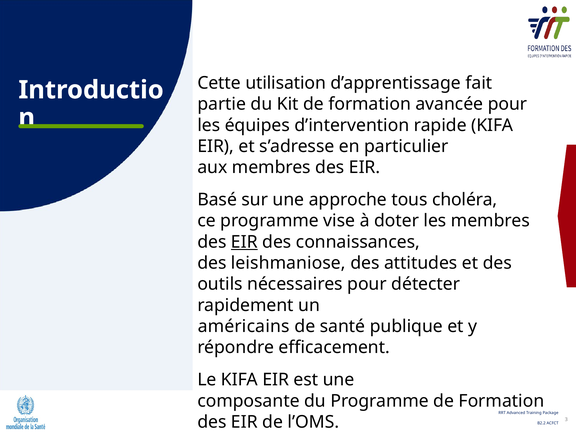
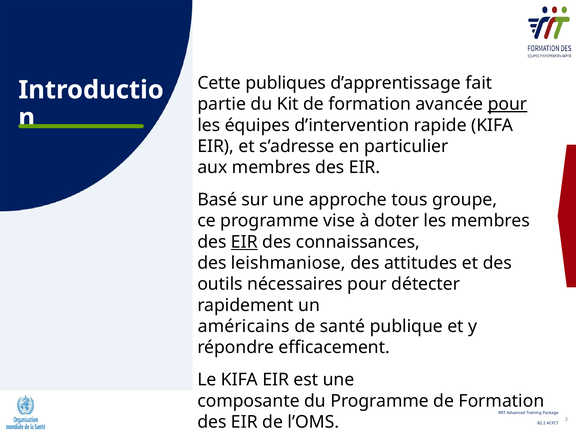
utilisation: utilisation -> publiques (286, 83)
pour underline: none -> present (507, 104)
choléra: choléra -> groupe (465, 200)
